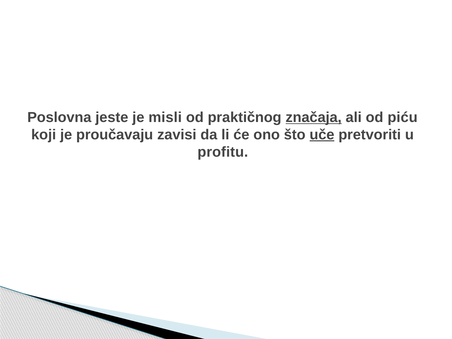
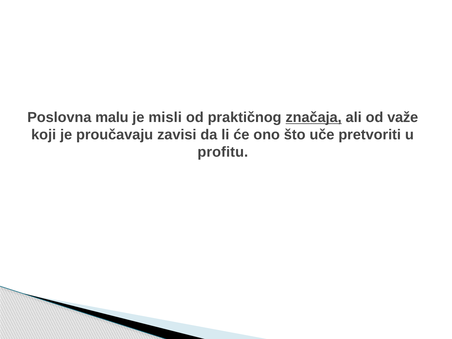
jeste: jeste -> malu (112, 117)
piću: piću -> važe (403, 117)
uče underline: present -> none (322, 135)
